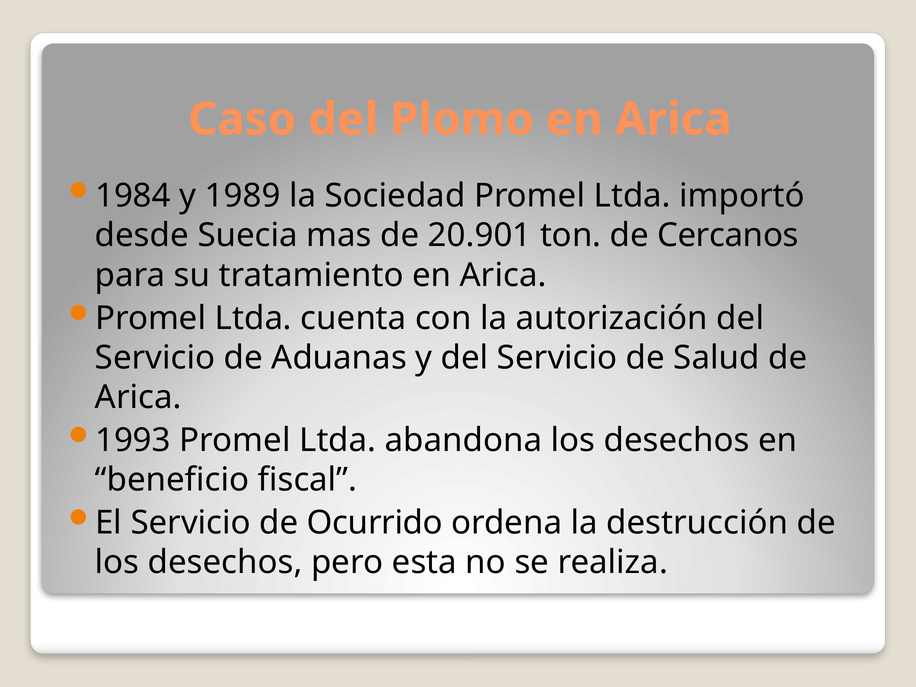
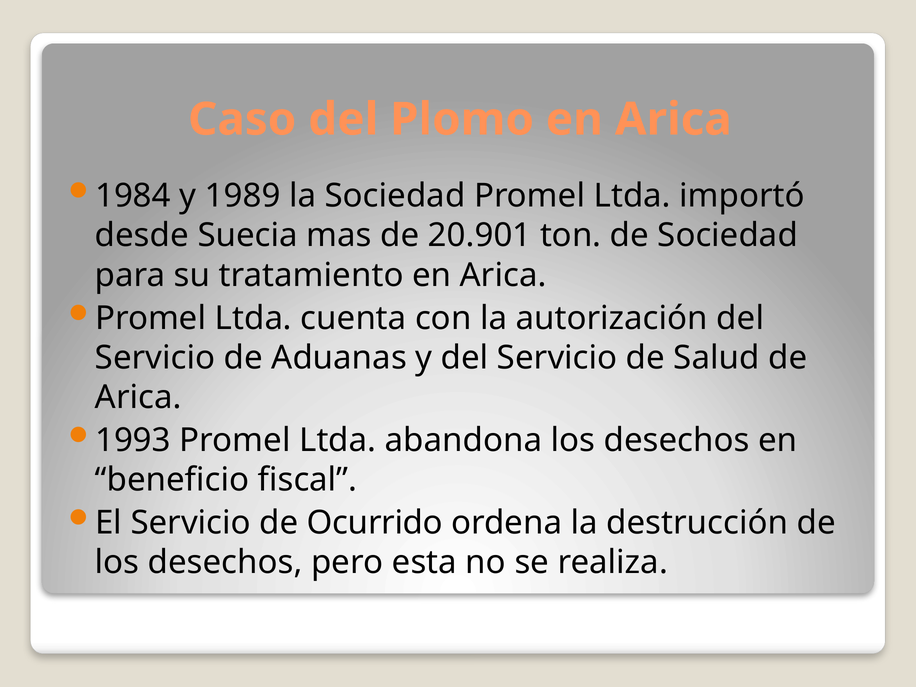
de Cercanos: Cercanos -> Sociedad (728, 236)
